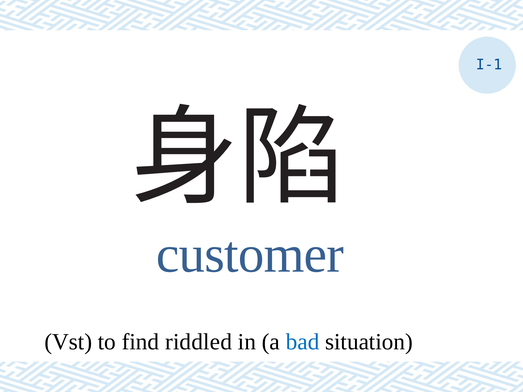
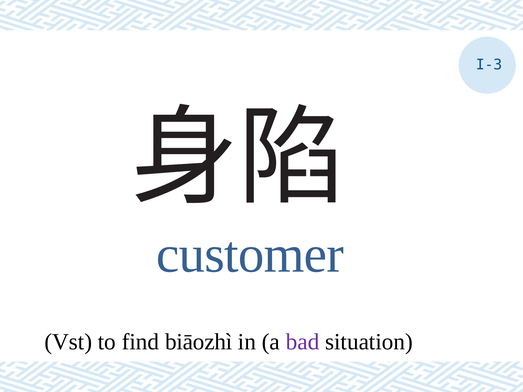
I-1: I-1 -> I-3 (489, 65)
riddled: riddled -> biāozhì (199, 342)
bad colour: blue -> purple (303, 342)
